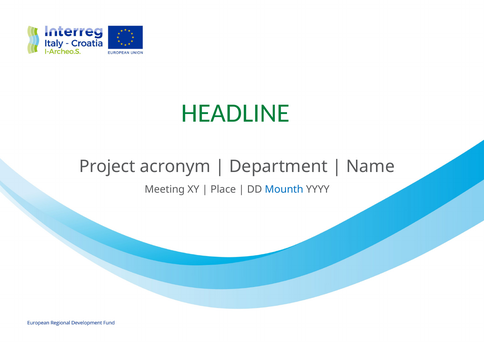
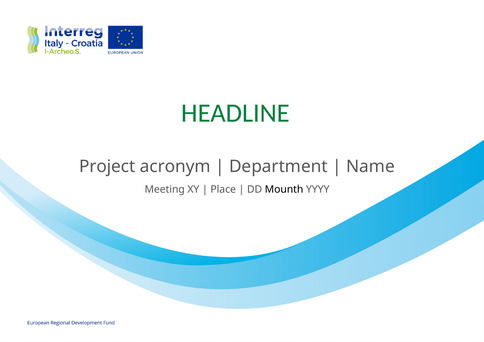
Mounth colour: blue -> black (284, 189)
